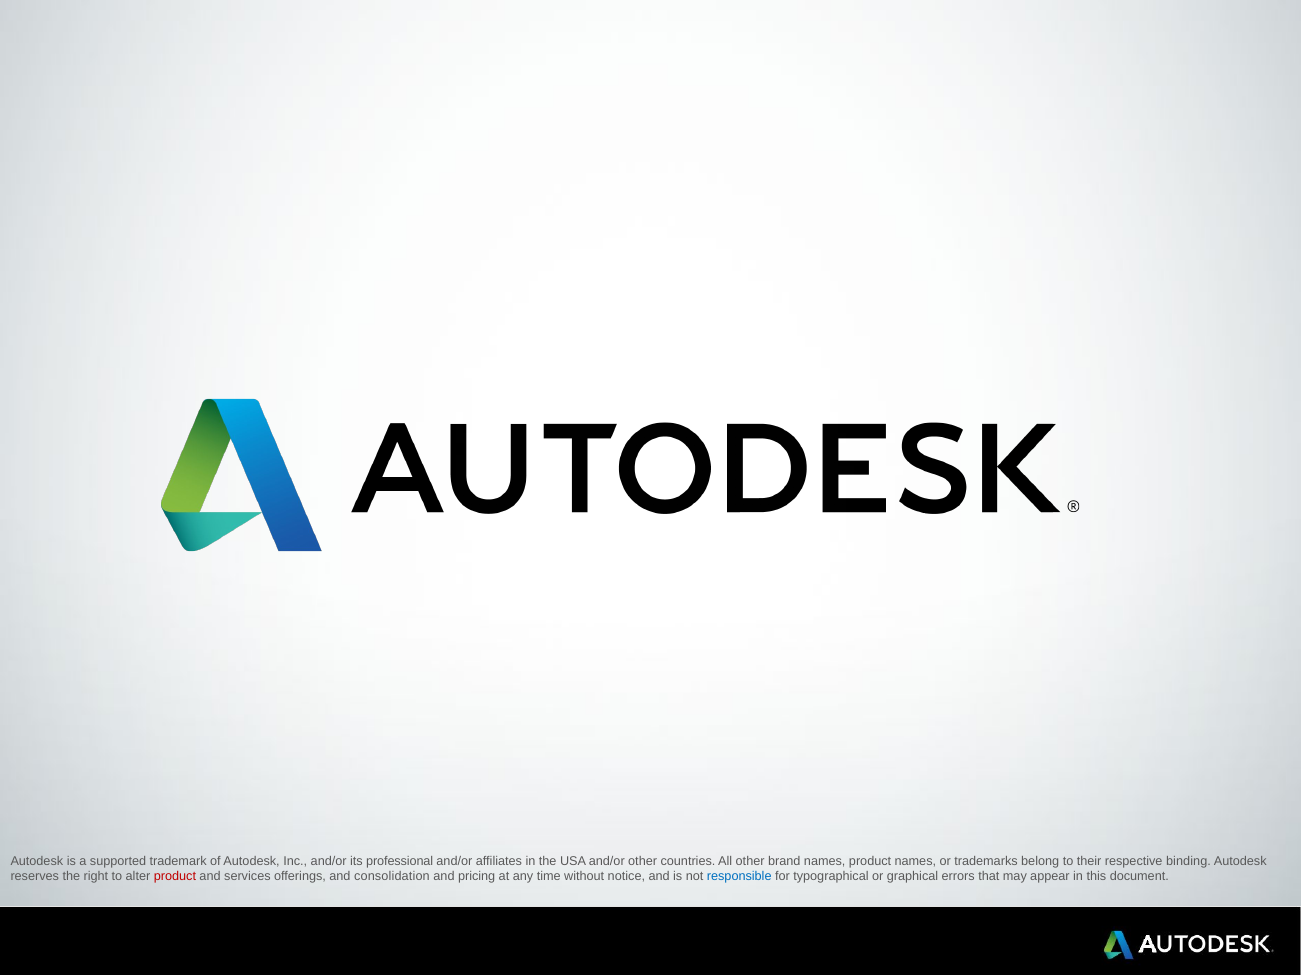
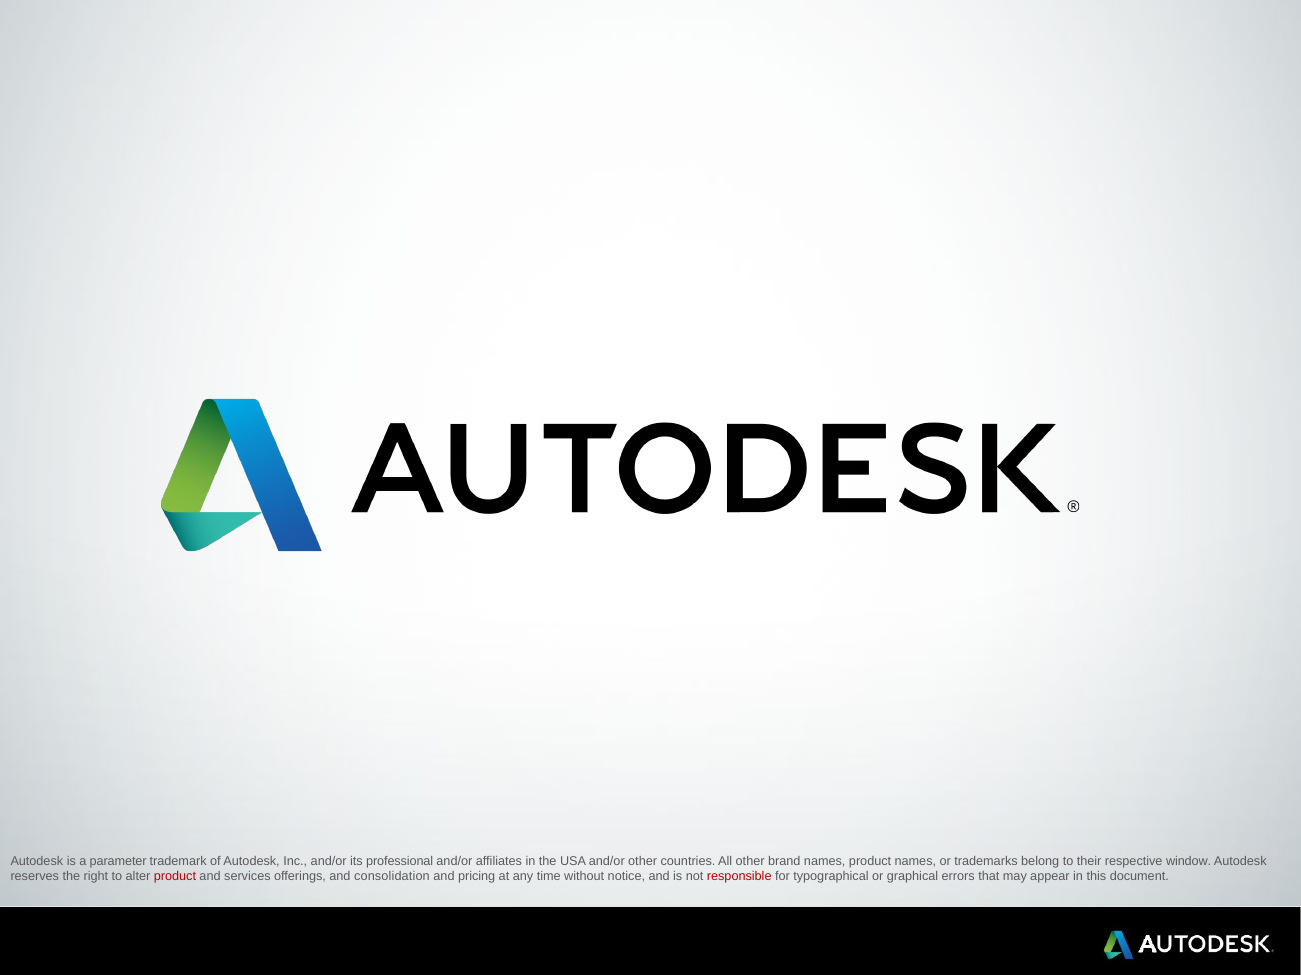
supported: supported -> parameter (118, 862)
binding: binding -> window (1189, 862)
responsible colour: blue -> red (739, 877)
